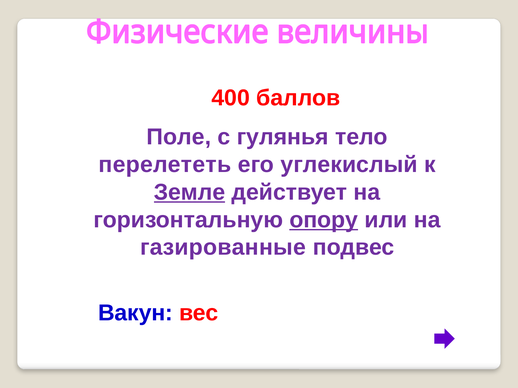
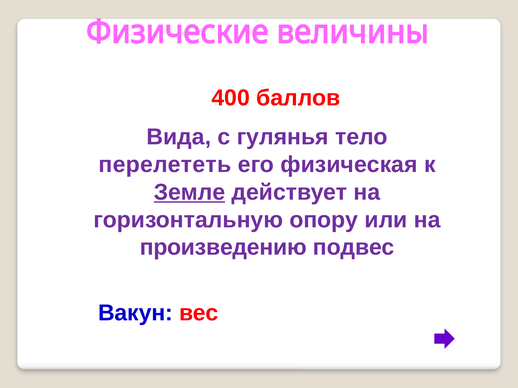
Поле: Поле -> Вида (179, 137)
углекислый: углекислый -> физическая (349, 165)
опору underline: present -> none (324, 220)
газированные: газированные -> произведению (223, 248)
